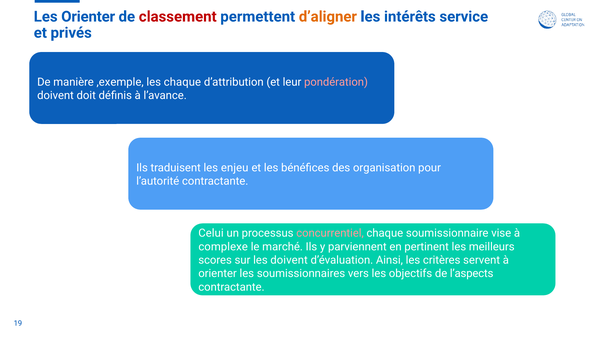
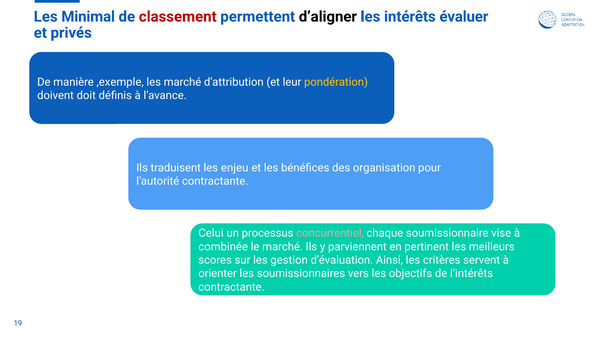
Les Orienter: Orienter -> Minimal (88, 17)
d’aligner colour: orange -> black (328, 17)
service: service -> évaluer (464, 17)
les chaque: chaque -> marché (182, 82)
pondération colour: pink -> yellow (336, 82)
complexe: complexe -> combinée (223, 247)
les doivent: doivent -> gestion (289, 260)
l’aspects: l’aspects -> l’intérêts (472, 274)
